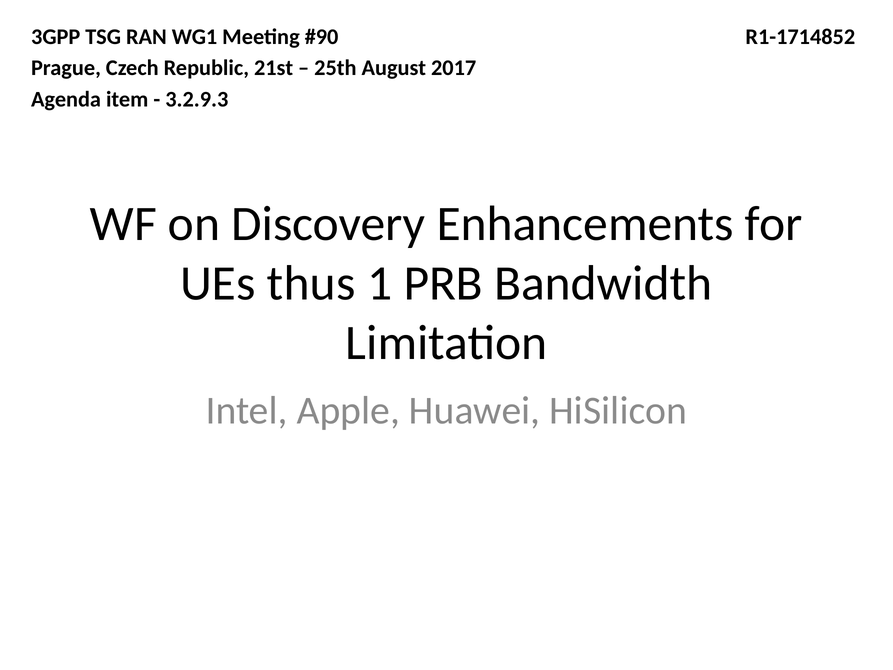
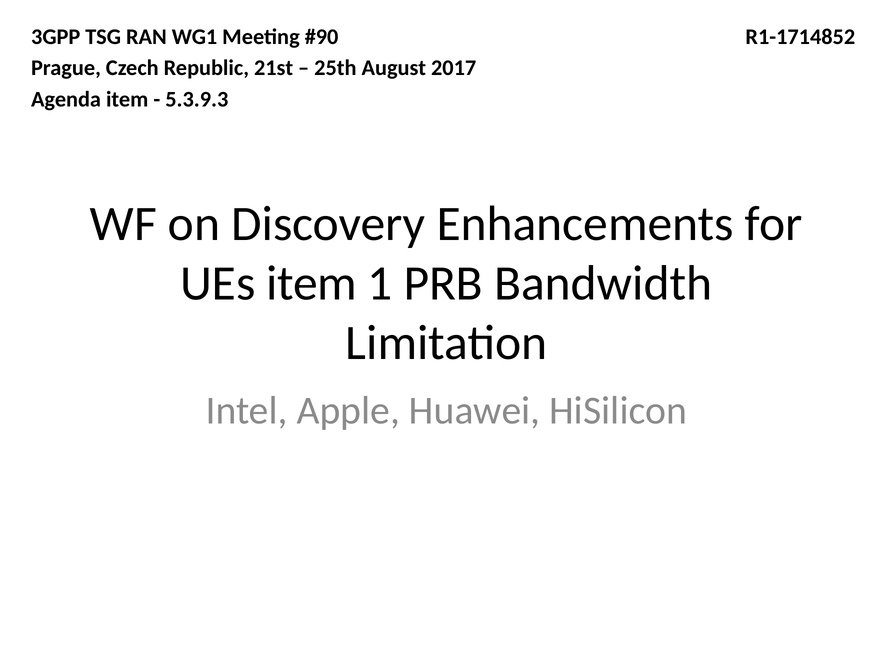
3.2.9.3: 3.2.9.3 -> 5.3.9.3 (197, 99)
UEs thus: thus -> item (312, 283)
